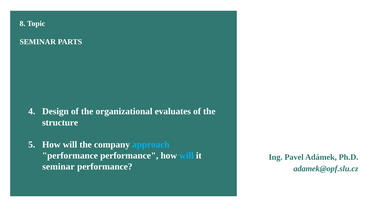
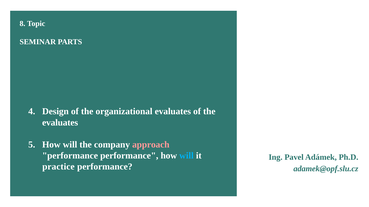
structure: structure -> evaluates (60, 123)
approach colour: light blue -> pink (151, 145)
seminar: seminar -> practice (58, 167)
